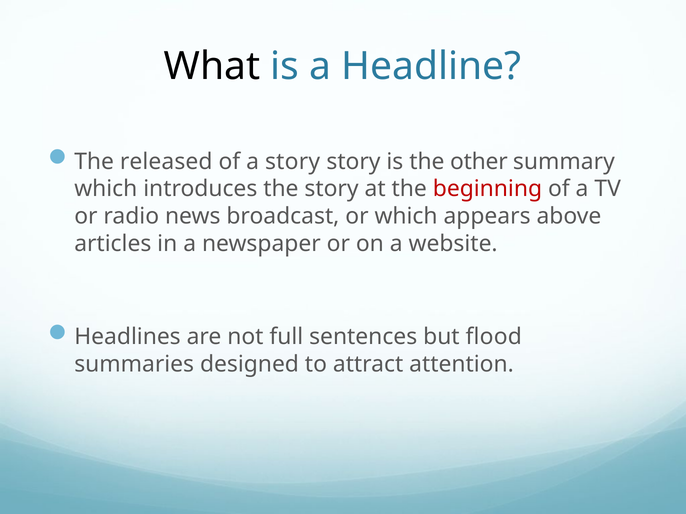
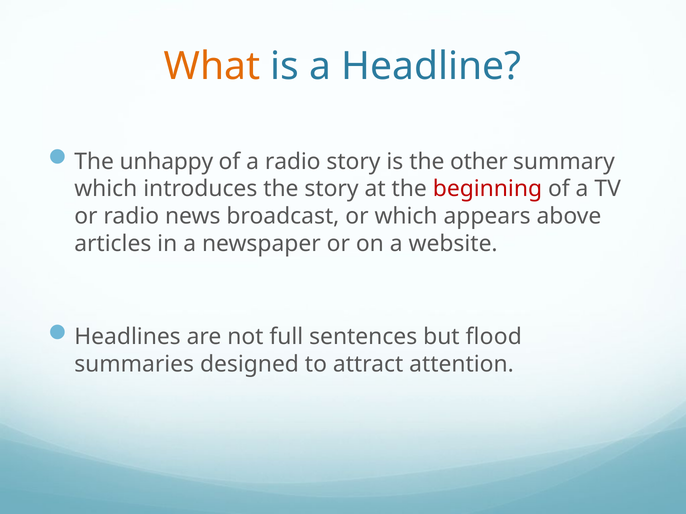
What colour: black -> orange (212, 66)
released: released -> unhappy (166, 162)
a story: story -> radio (293, 162)
